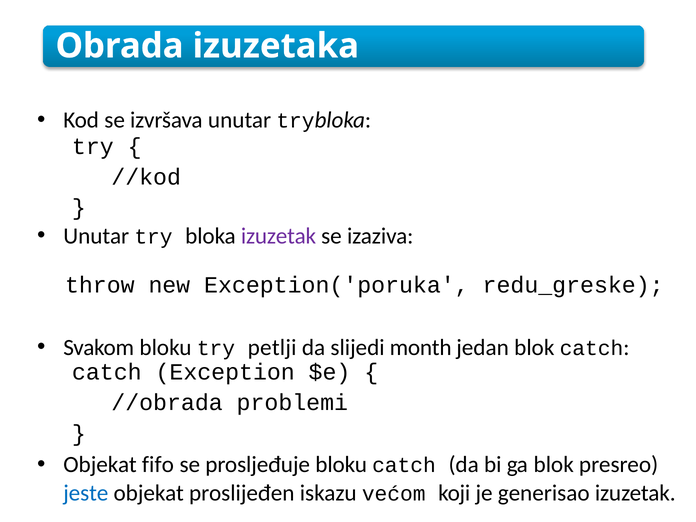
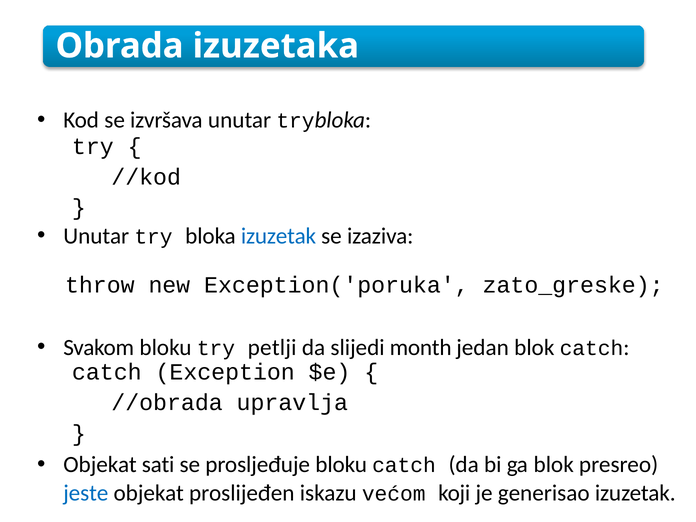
izuzetak colour: purple -> blue (279, 236)
redu_greske: redu_greske -> zato_greske (573, 285)
problemi: problemi -> upravlja (292, 403)
fifo: fifo -> sati (158, 465)
